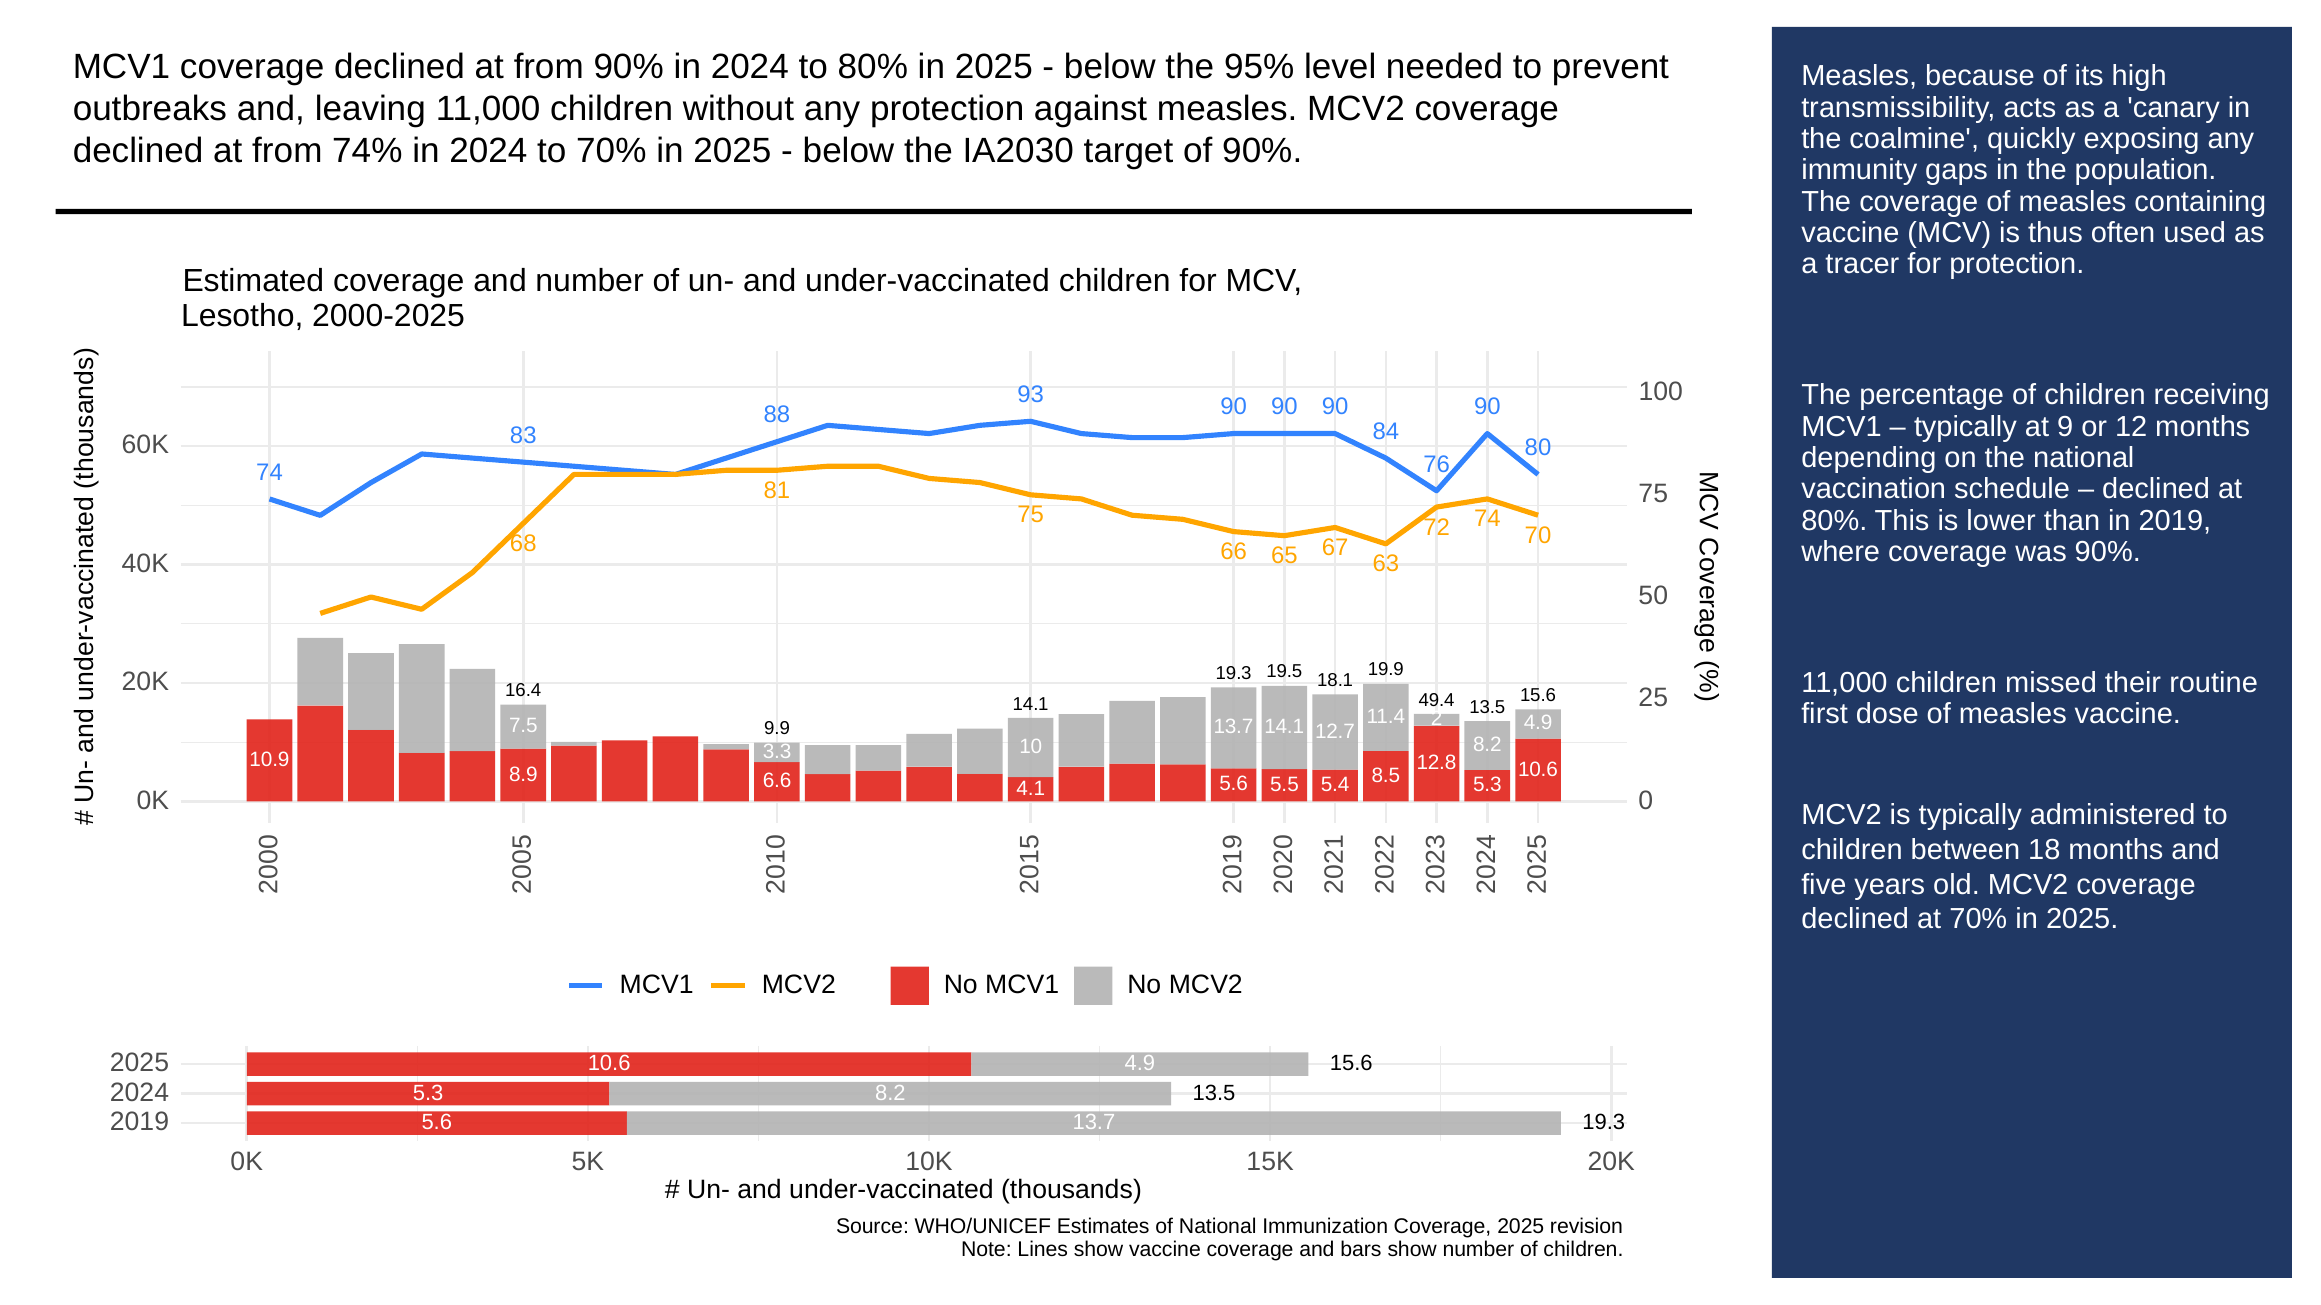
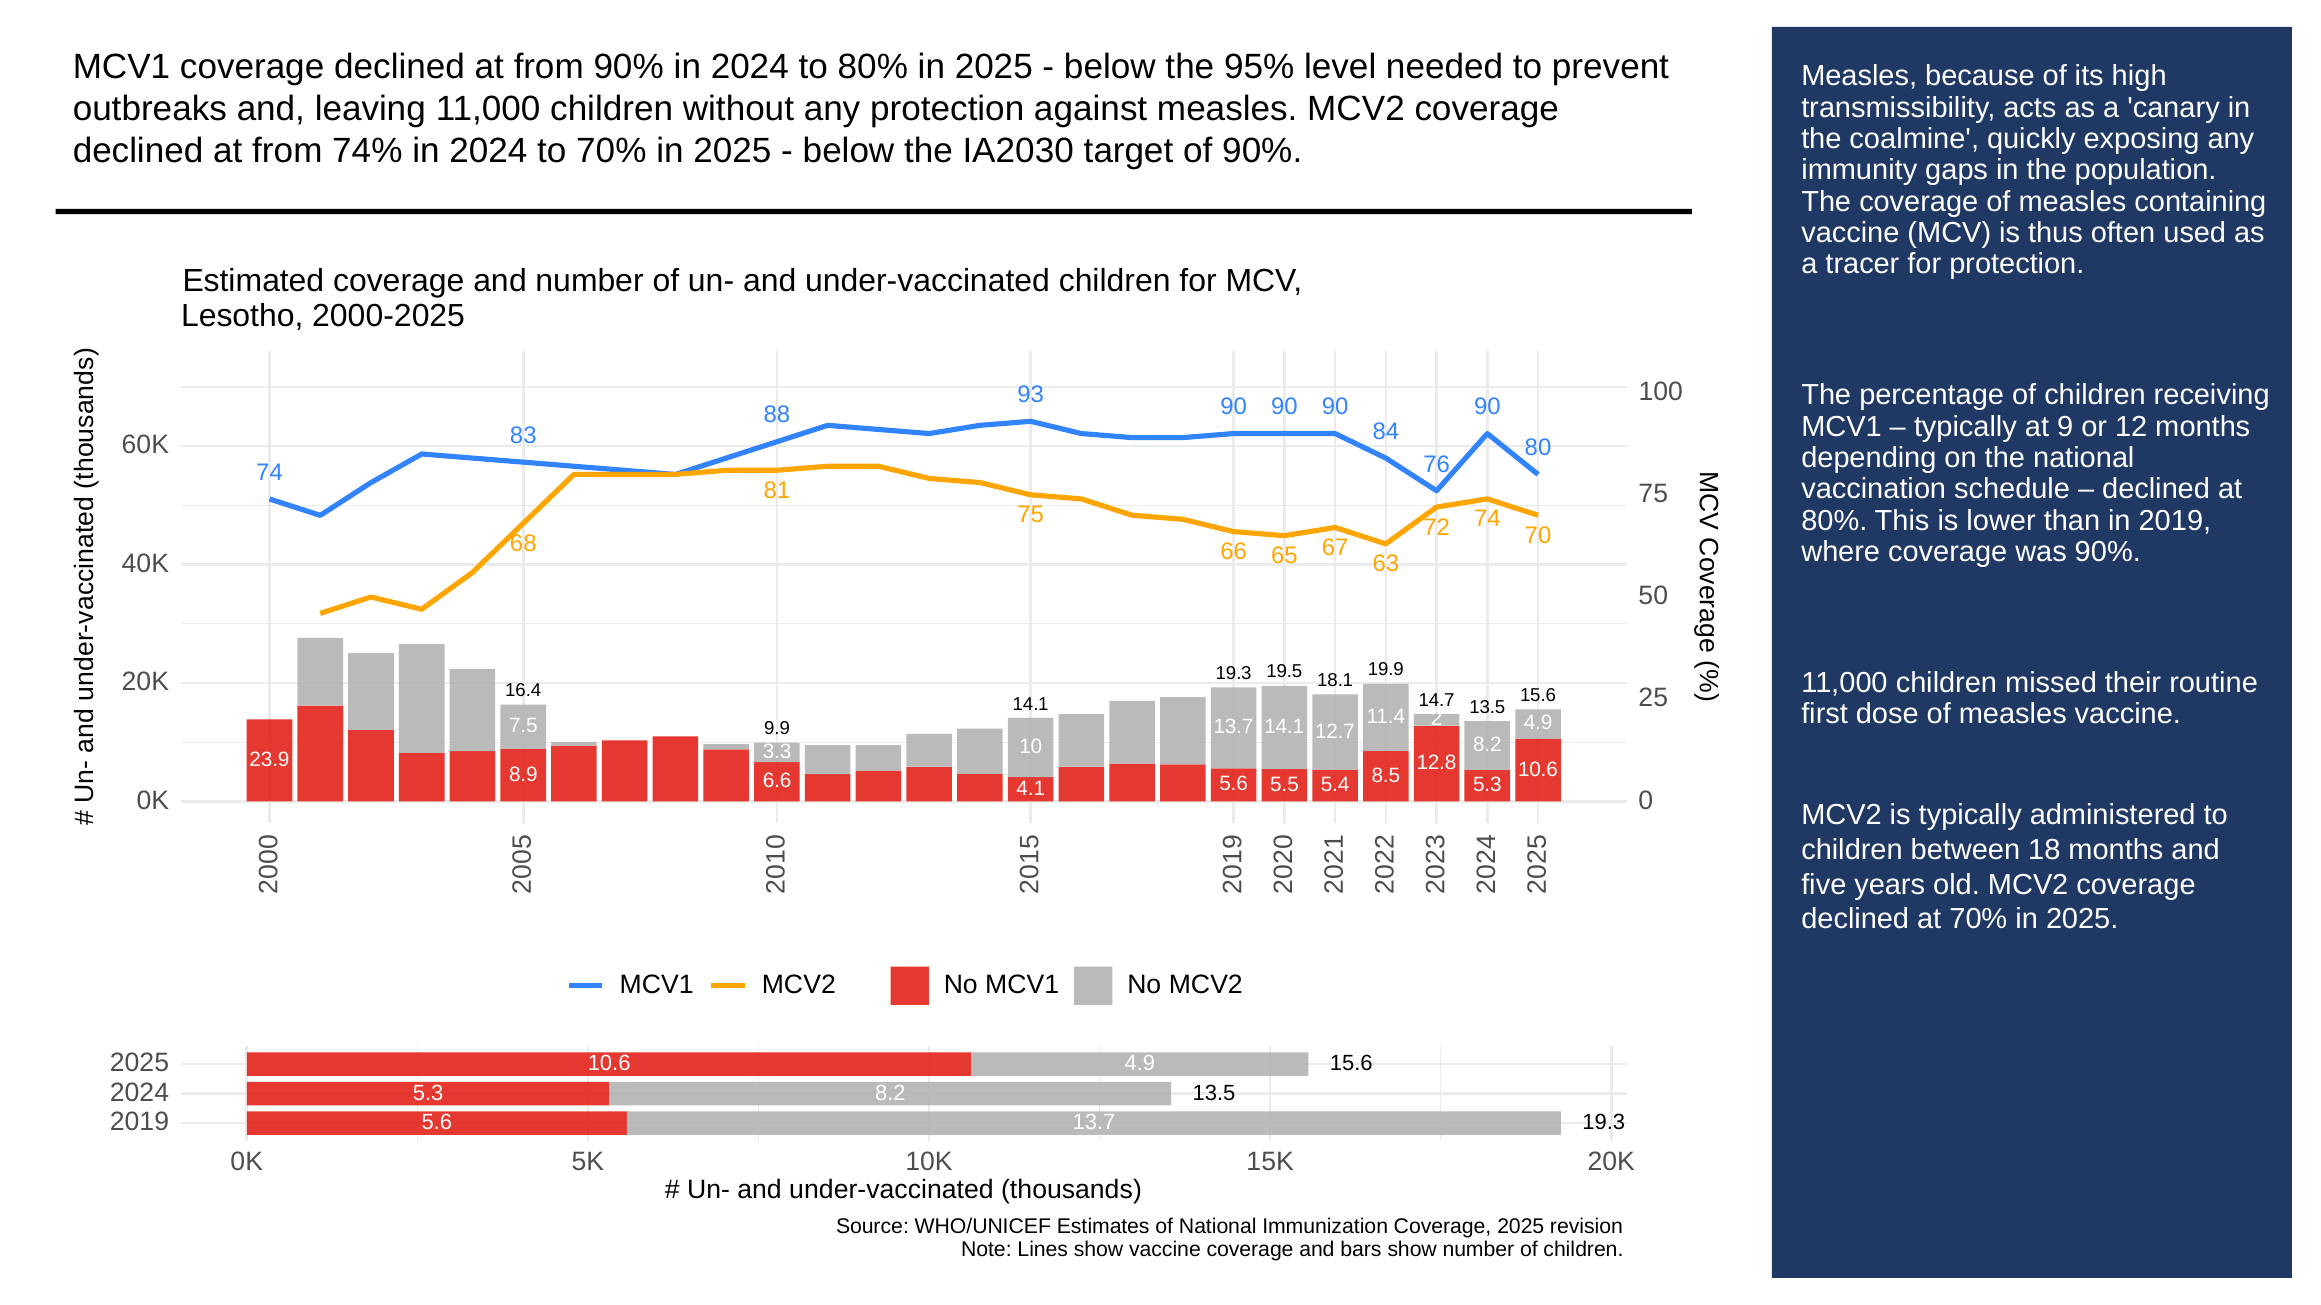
49.4: 49.4 -> 14.7 (1437, 700)
10.9: 10.9 -> 23.9 (269, 760)
